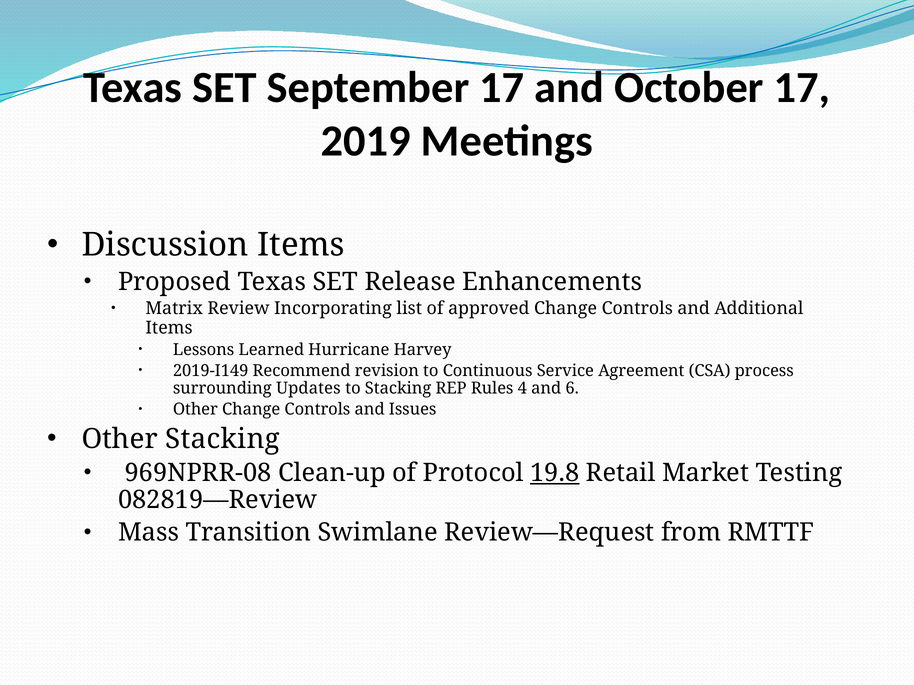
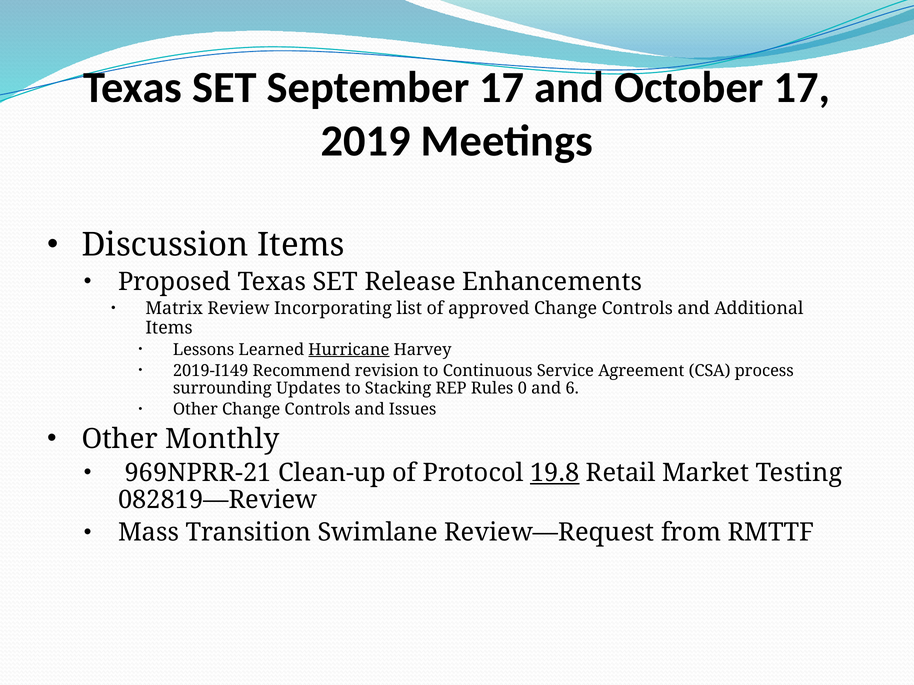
Hurricane underline: none -> present (349, 350)
4: 4 -> 0 (522, 389)
Other Stacking: Stacking -> Monthly (222, 439)
969NPRR-08: 969NPRR-08 -> 969NPRR-21 (198, 473)
